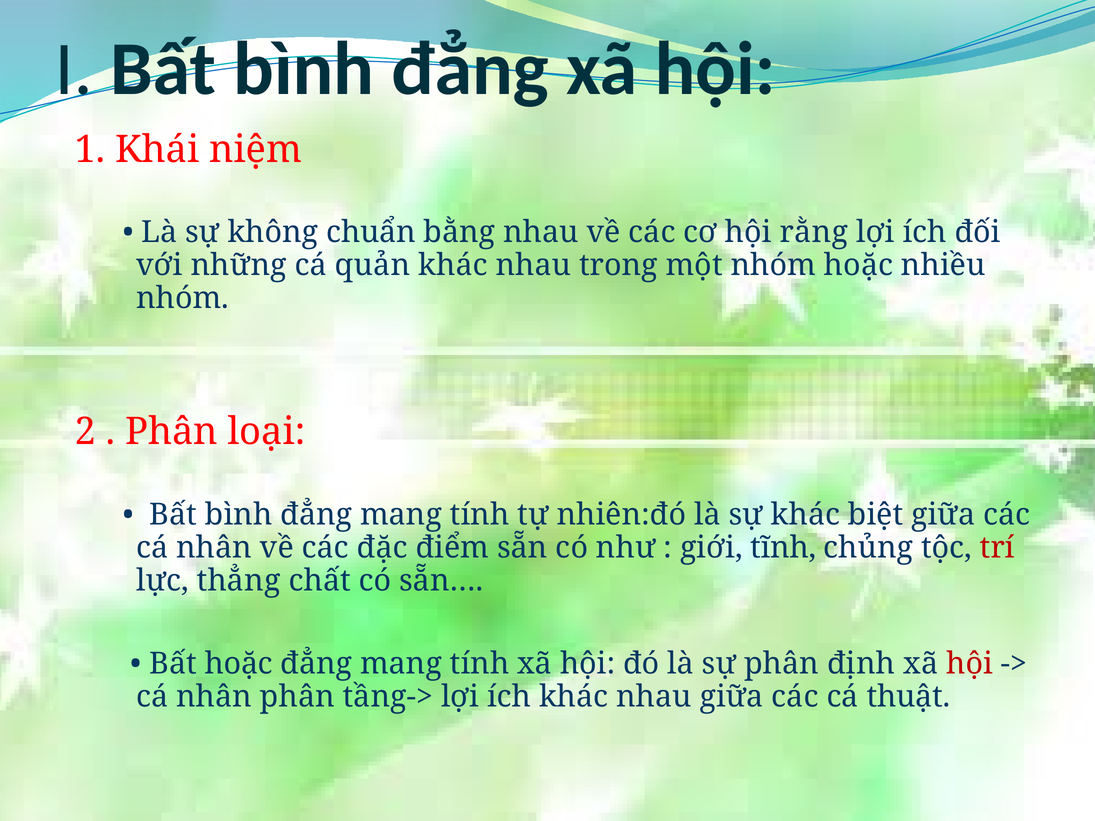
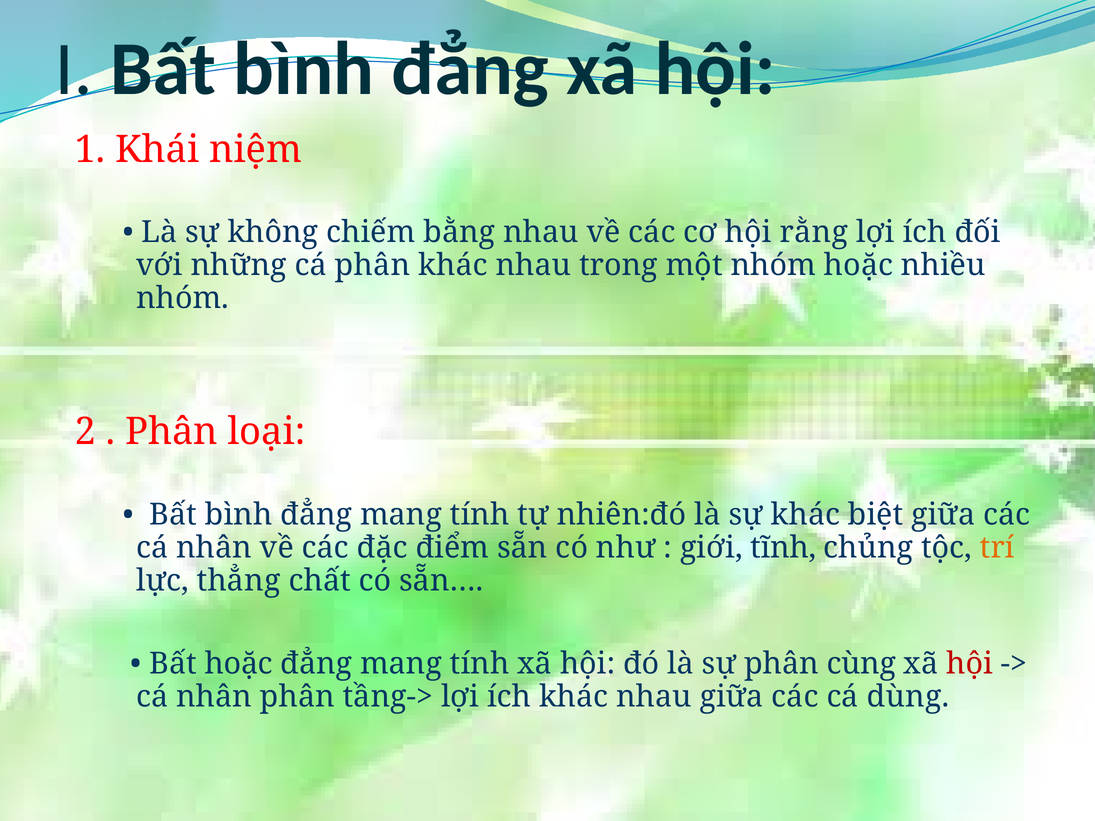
chuẩn: chuẩn -> chiếm (371, 232)
cá quản: quản -> phân (373, 265)
trí colour: red -> orange (997, 548)
định: định -> cùng (861, 664)
thuật: thuật -> dùng (908, 697)
